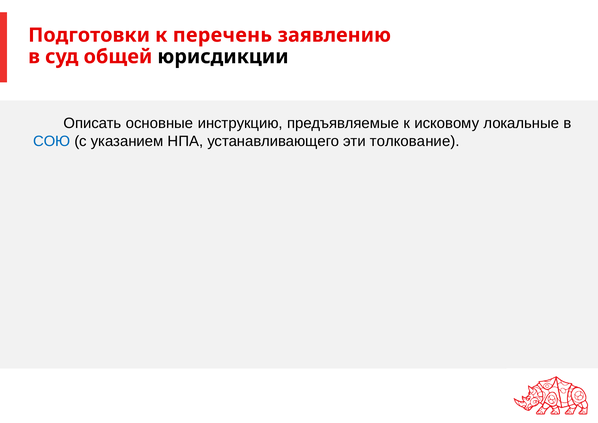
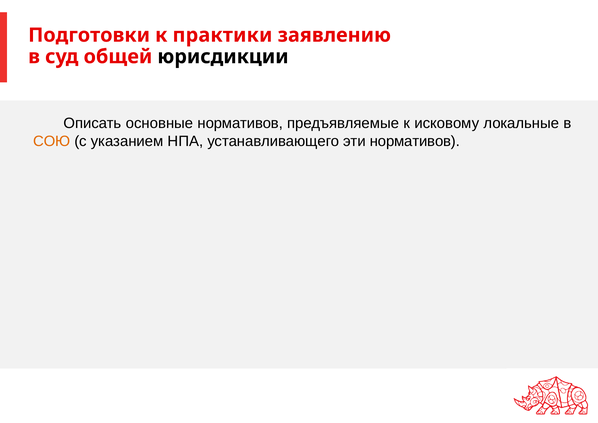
перечень: перечень -> практики (222, 35)
основные инструкцию: инструкцию -> нормативов (240, 123)
СОЮ colour: blue -> orange (52, 141)
эти толкование: толкование -> нормативов (415, 141)
